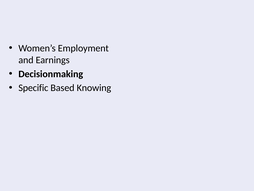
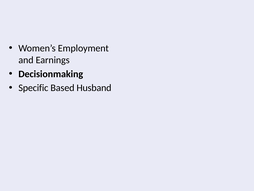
Knowing: Knowing -> Husband (94, 88)
